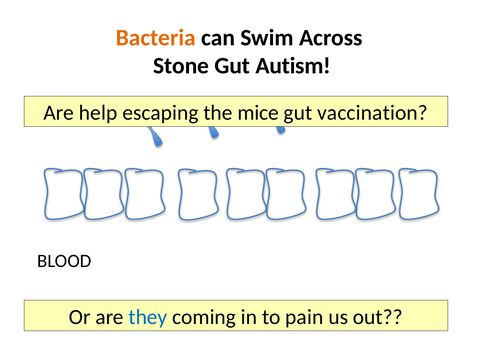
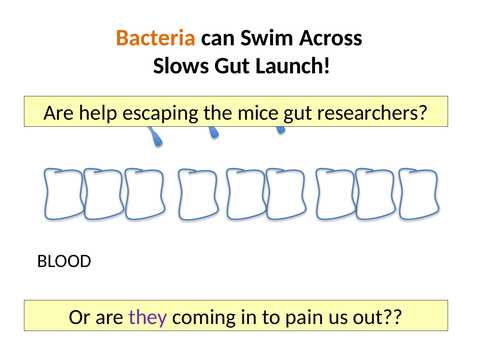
Stone: Stone -> Slows (181, 66)
Autism: Autism -> Launch (293, 66)
vaccination: vaccination -> researchers (373, 113)
they colour: blue -> purple (148, 317)
